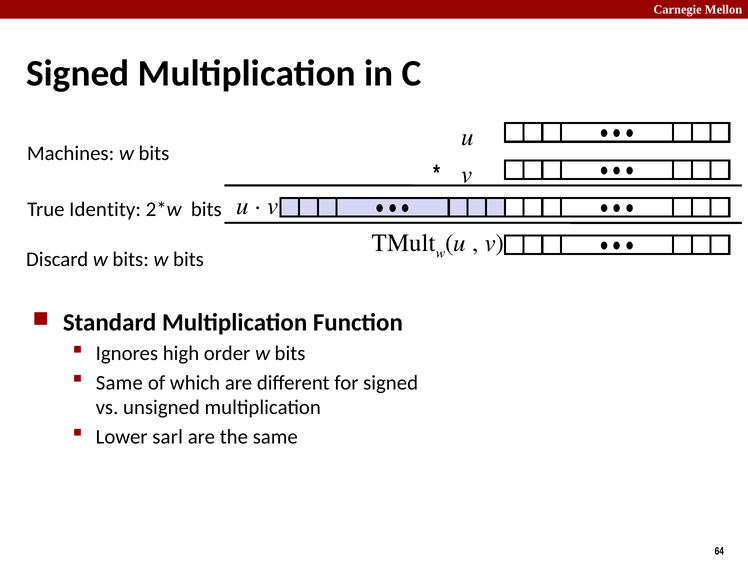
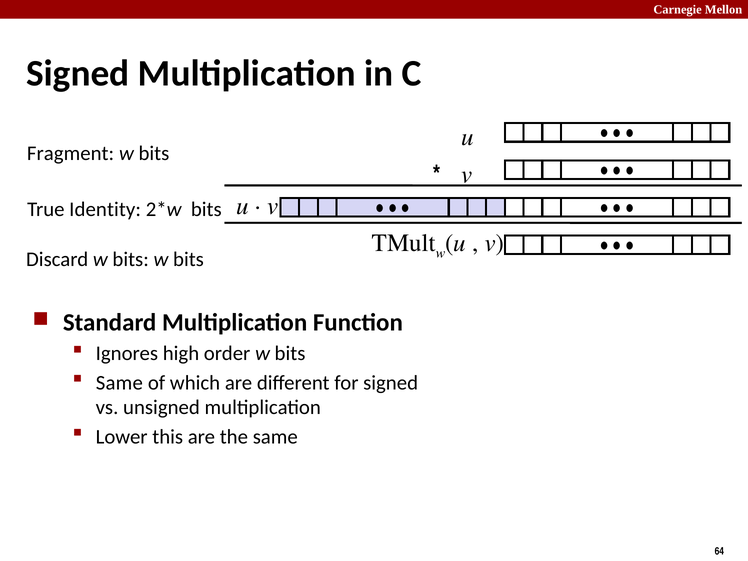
Machines: Machines -> Fragment (71, 153)
sarl: sarl -> this (168, 437)
